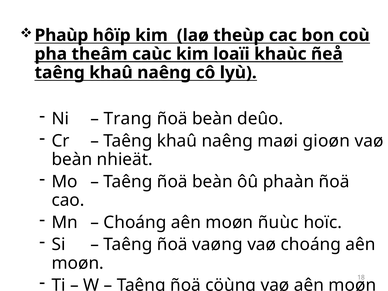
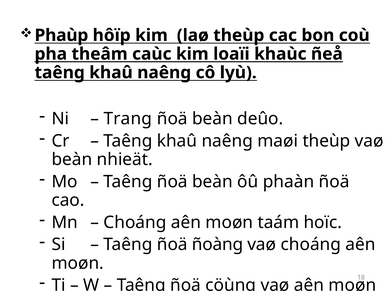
maøi gioøn: gioøn -> theùp (326, 141)
ñuùc: ñuùc -> taám (278, 222)
vaøng: vaøng -> ñoàng (217, 244)
